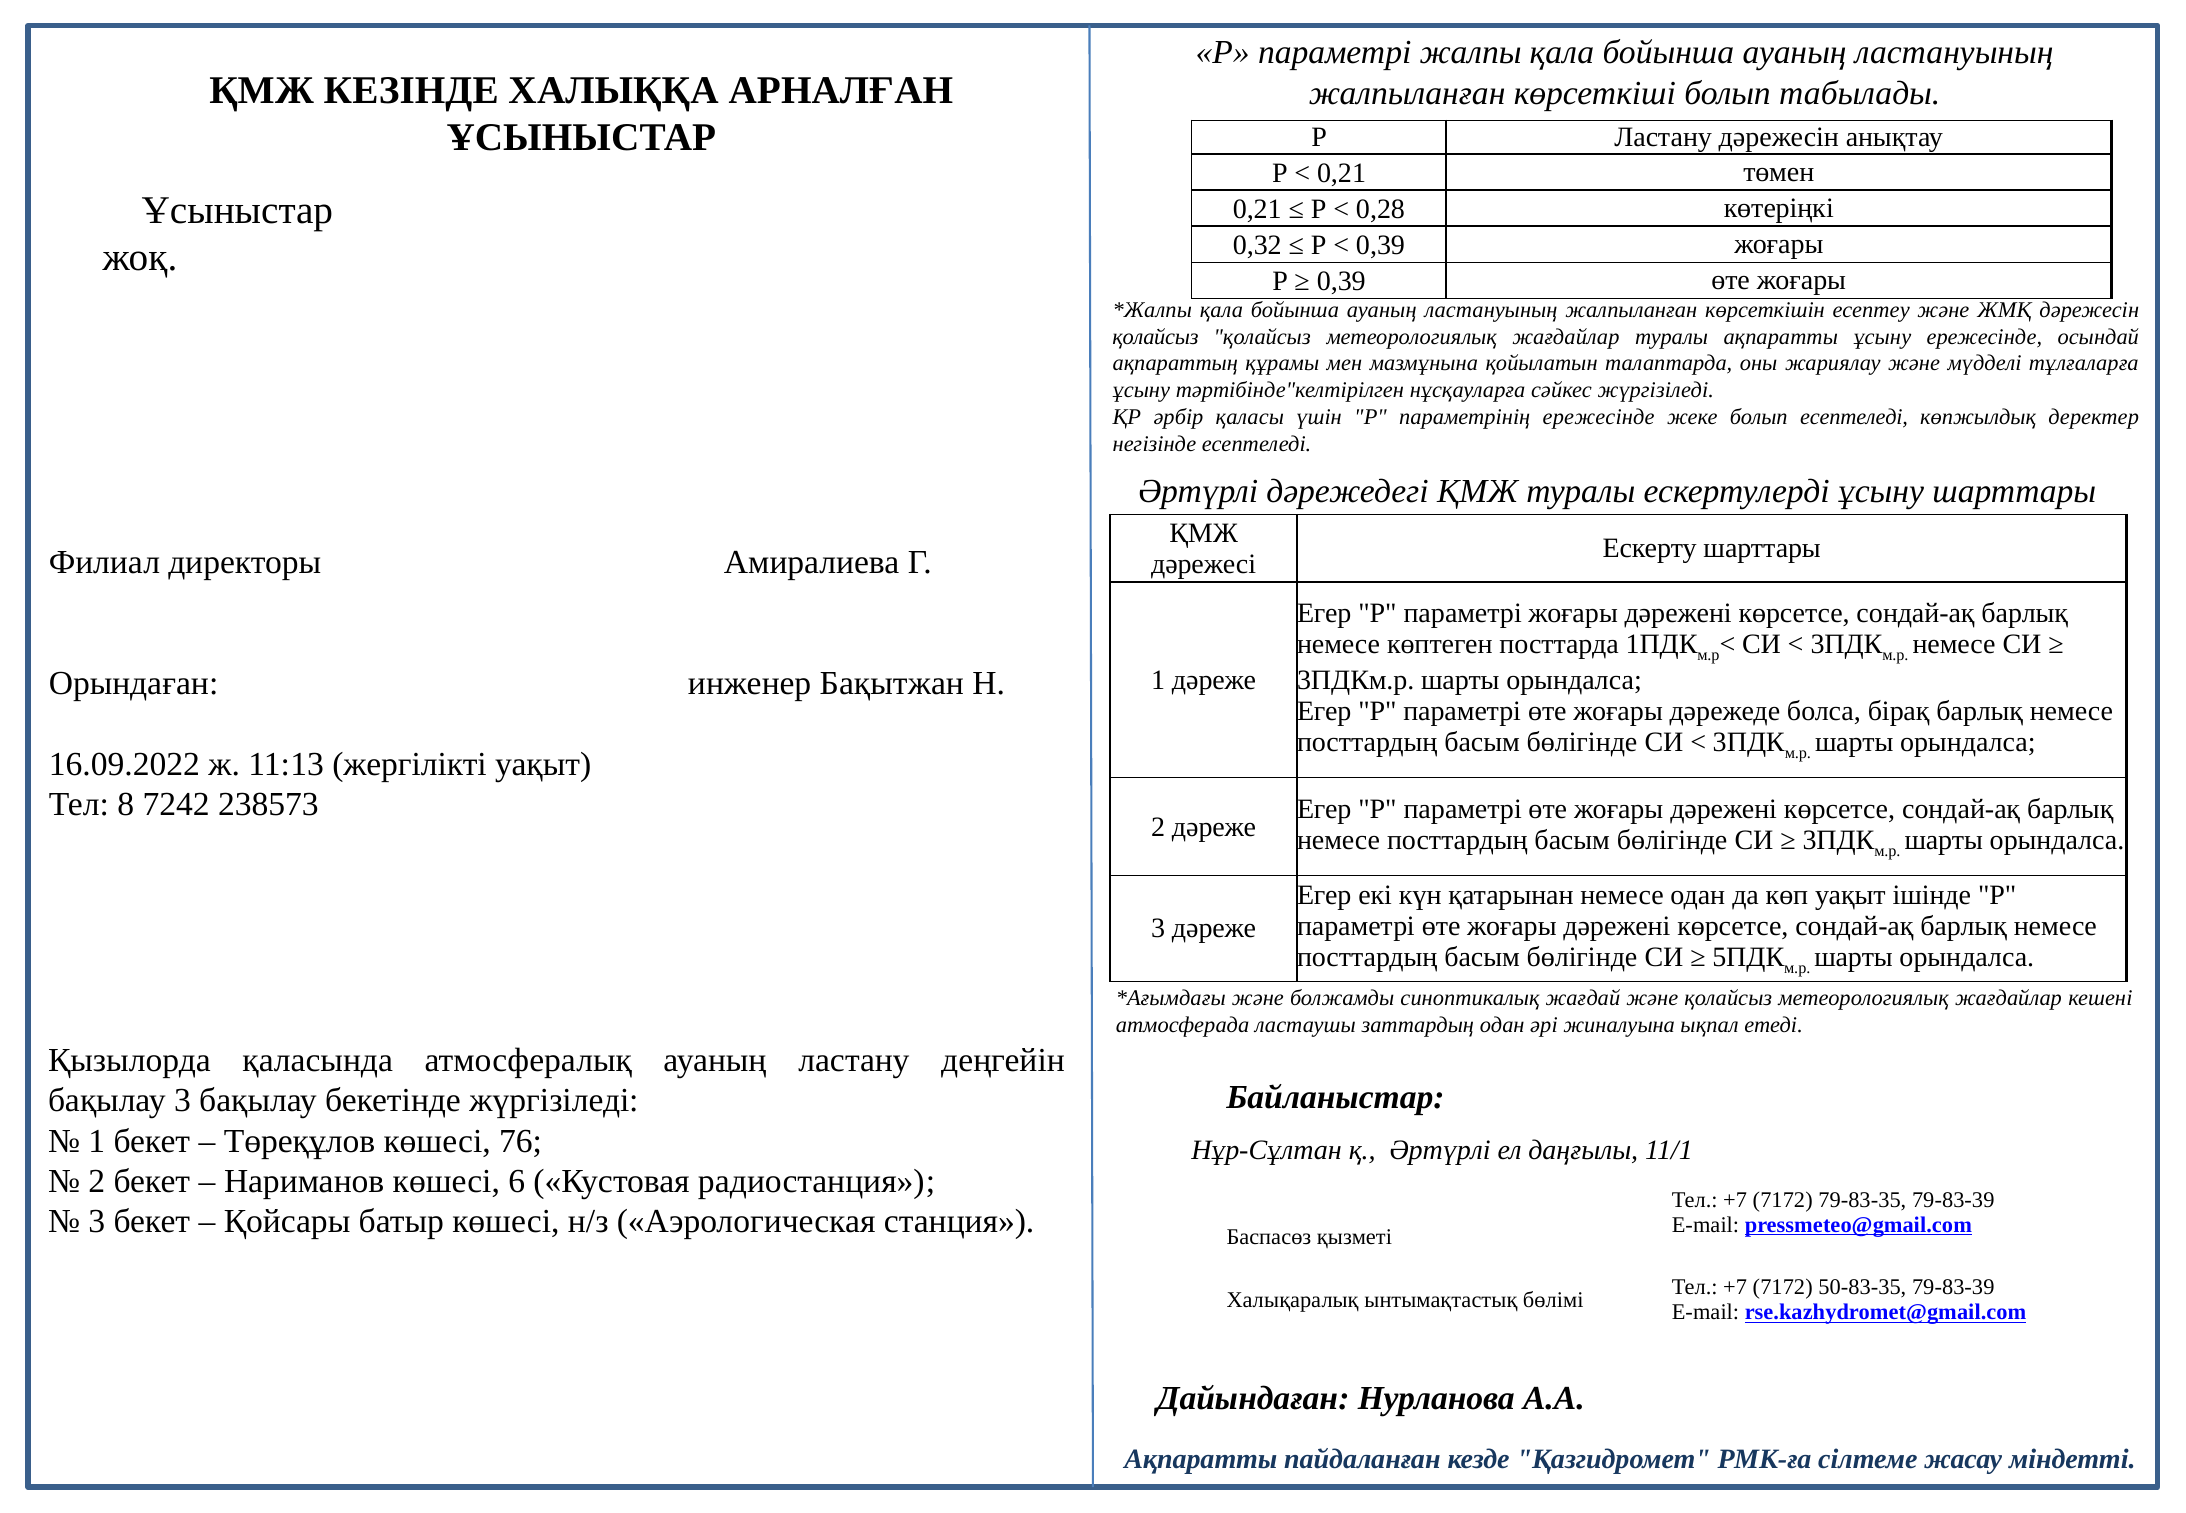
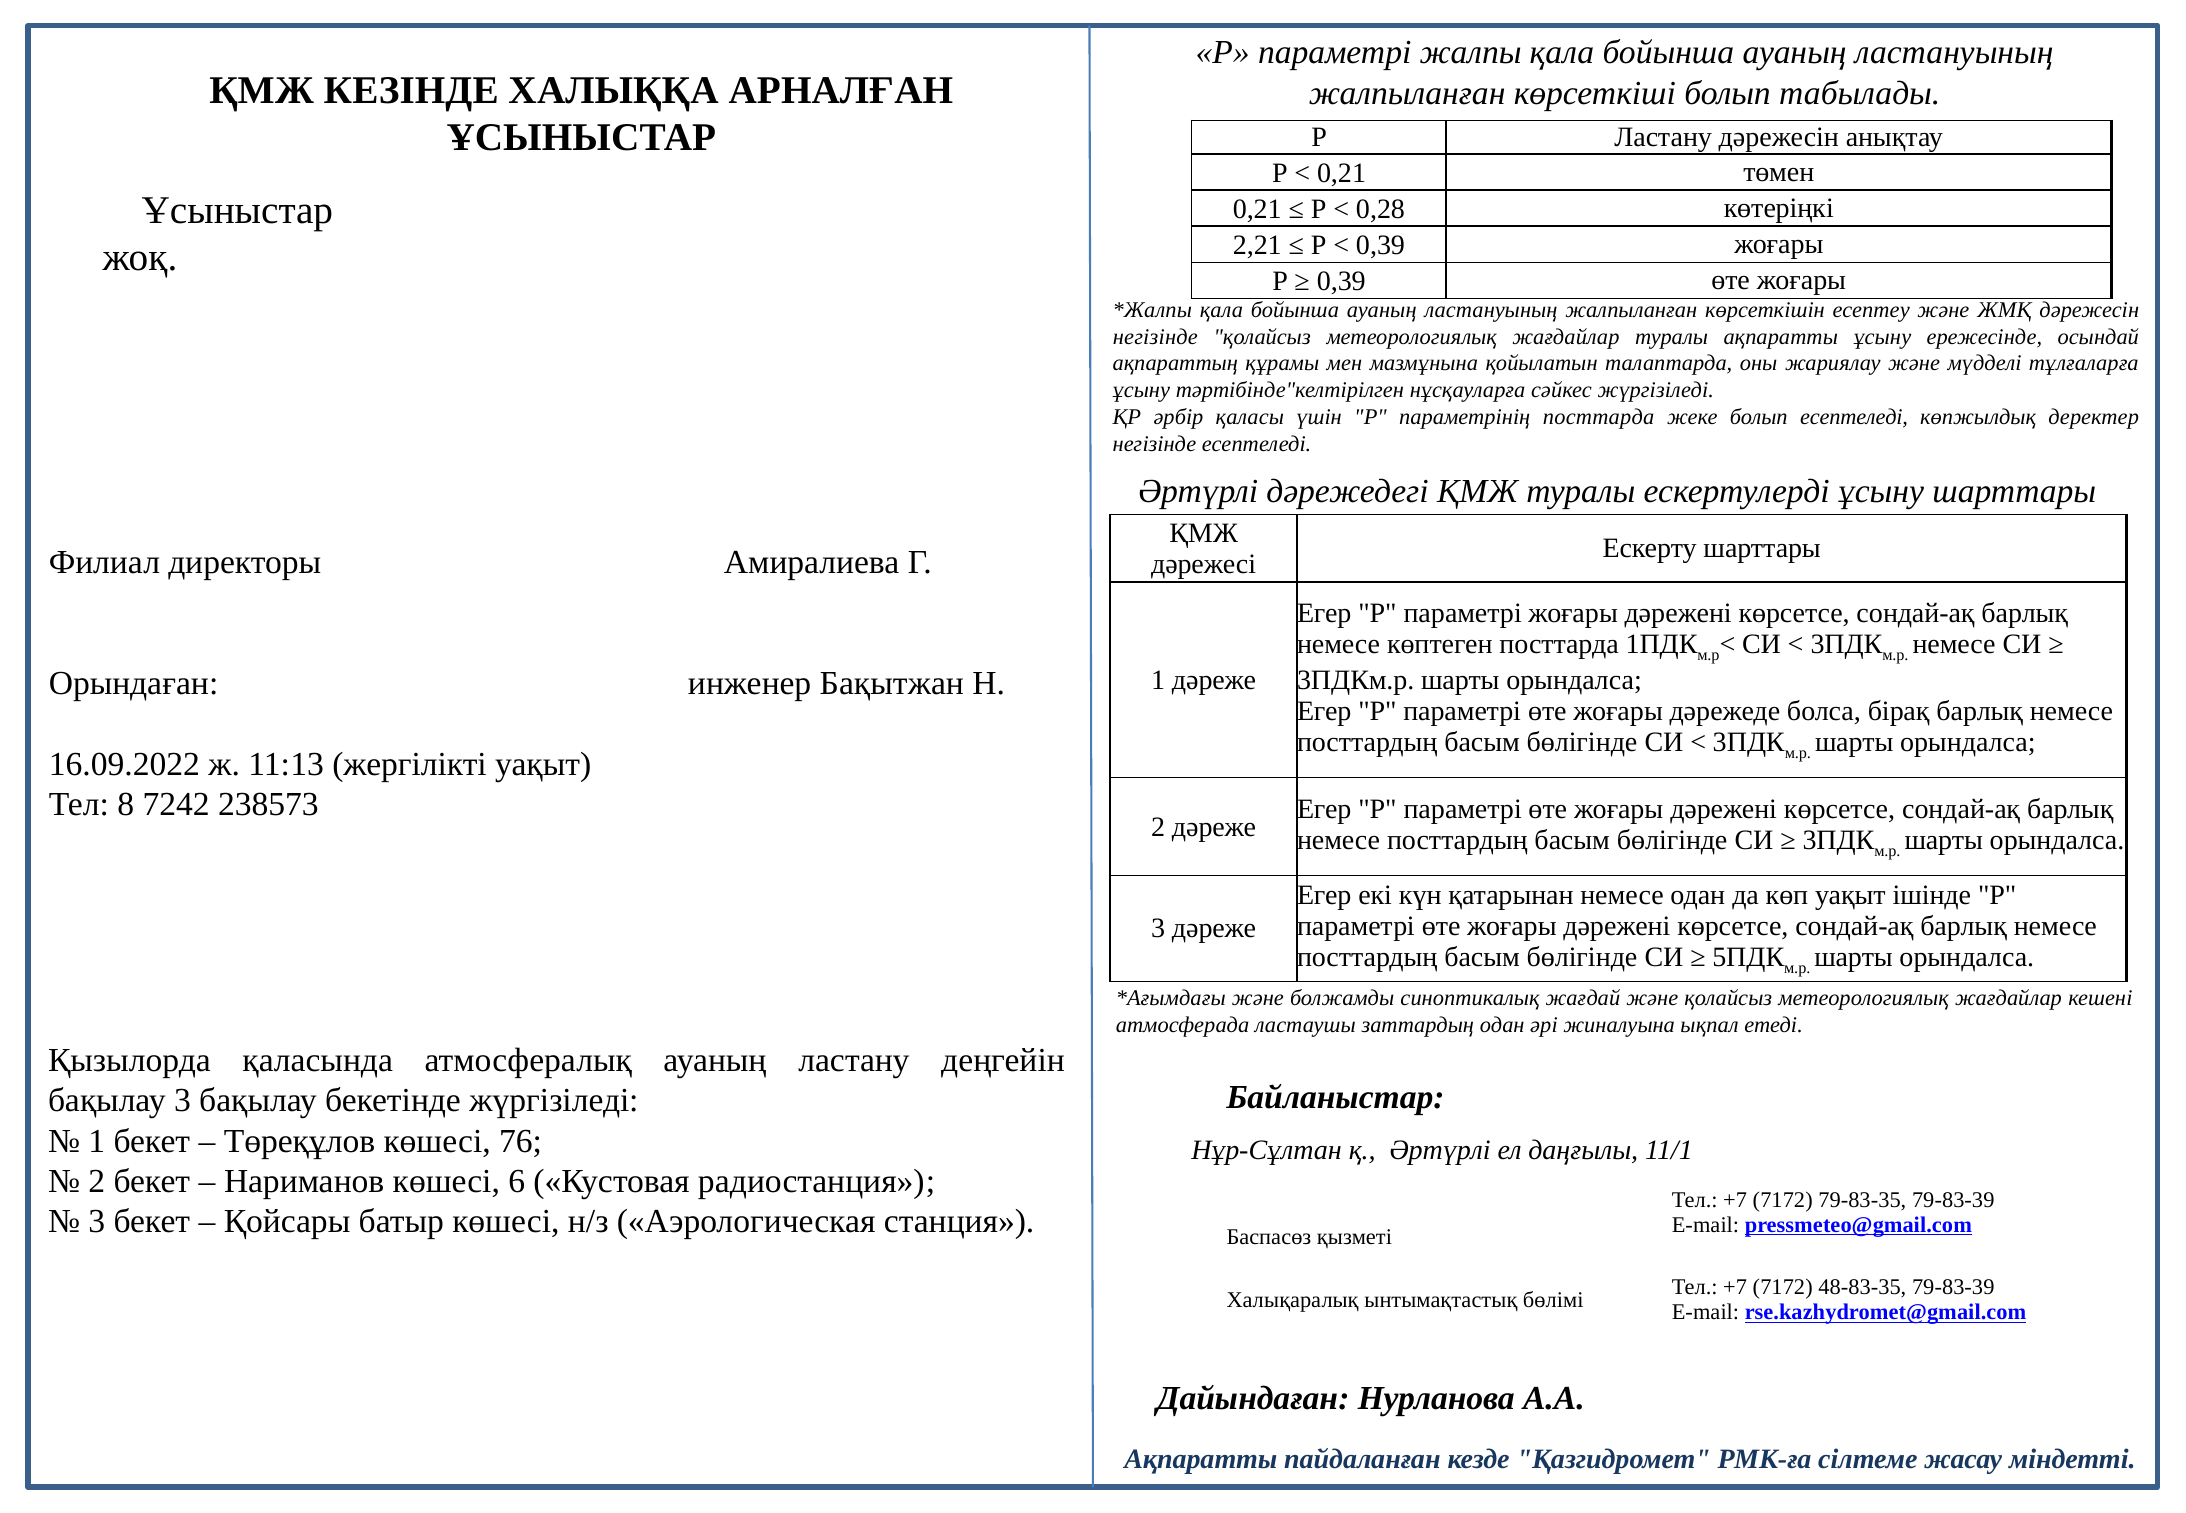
0,32: 0,32 -> 2,21 (1257, 245)
қолайсыз: қолайсыз -> негізінде (1155, 337)
параметрінің ережесінде: ережесінде -> посттарда (1599, 417)
50-83-35: 50-83-35 -> 48-83-35 (1862, 1288)
